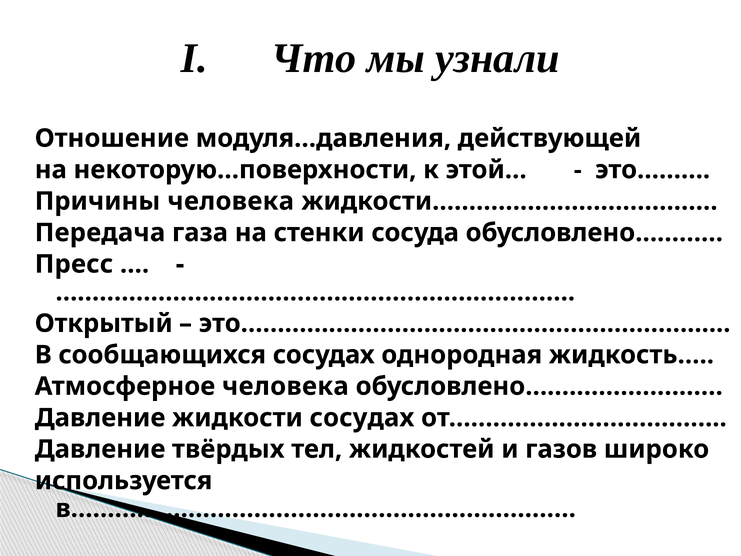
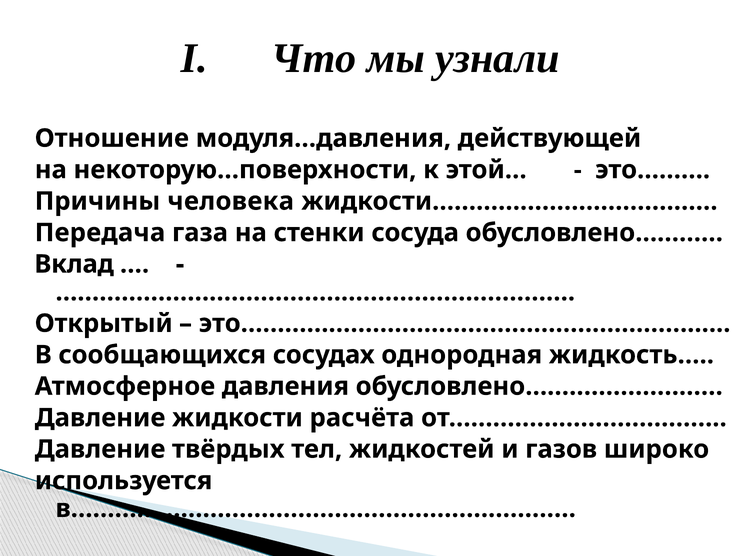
Пресс: Пресс -> Вклад (74, 264)
Атмосферное человека: человека -> давления (285, 386)
жидкости сосудах: сосудах -> расчёта (362, 418)
